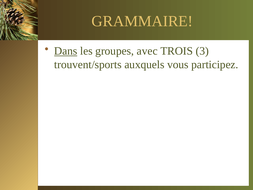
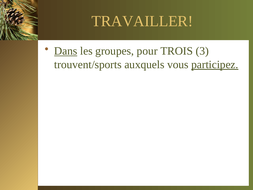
GRAMMAIRE: GRAMMAIRE -> TRAVAILLER (142, 21)
avec: avec -> pour (147, 51)
participez underline: none -> present (215, 64)
